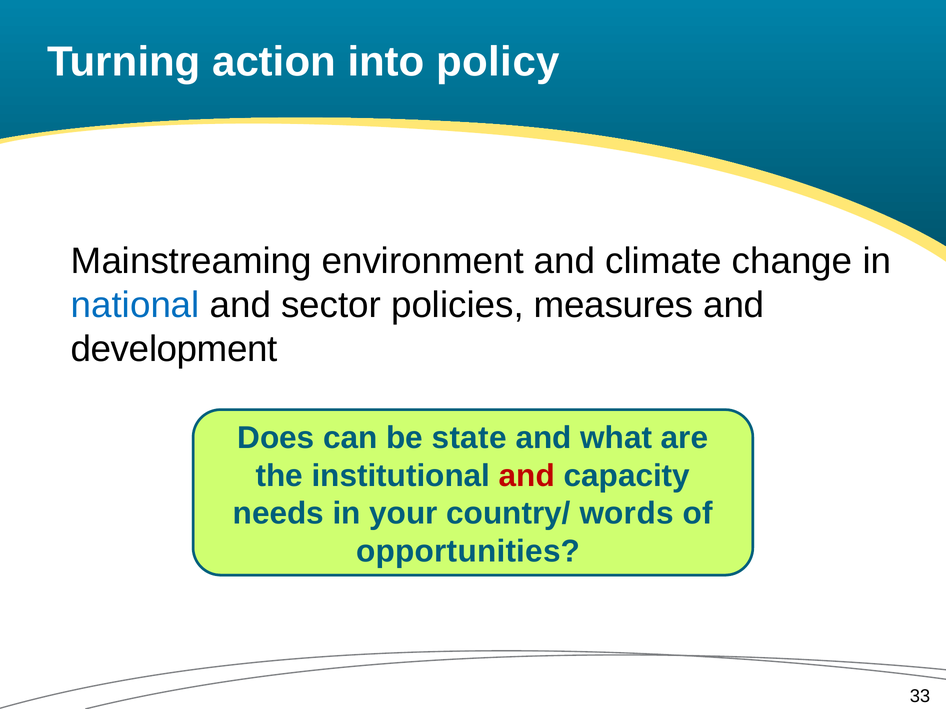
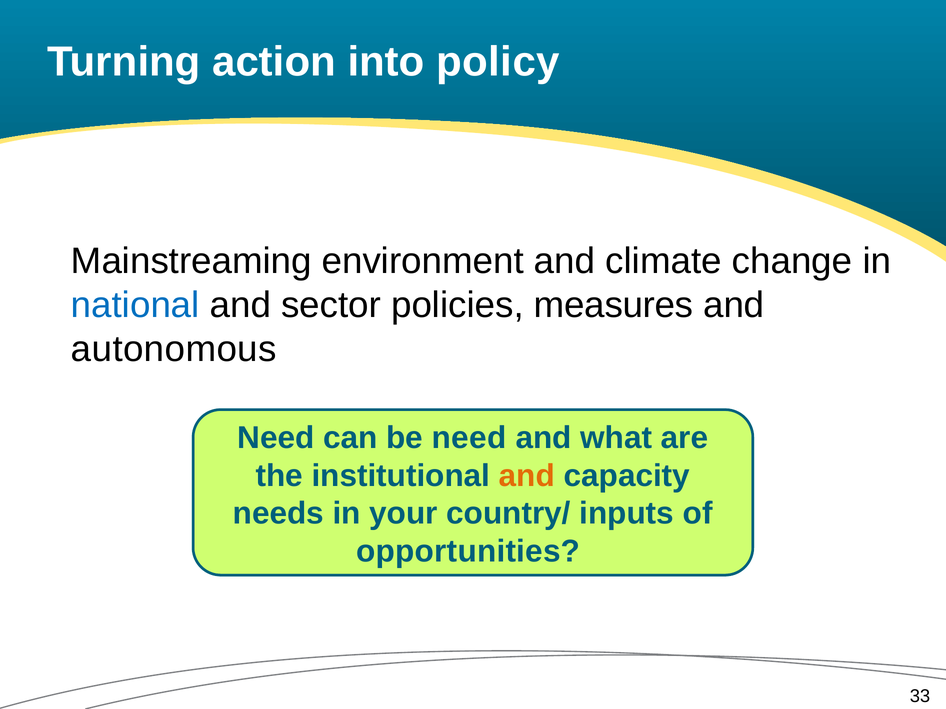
development: development -> autonomous (174, 349)
Does: Does -> Need (276, 438)
be state: state -> need (469, 438)
and colour: red -> orange (527, 476)
words: words -> inputs (627, 514)
